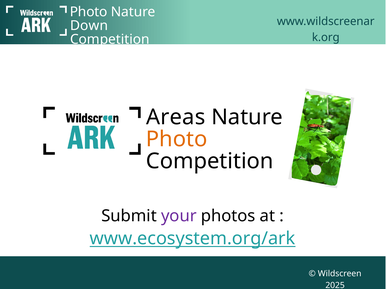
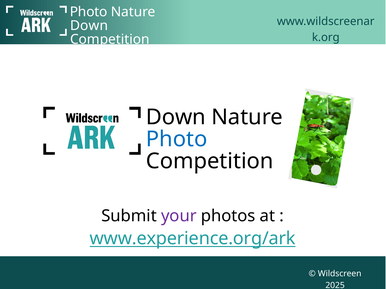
Areas: Areas -> Down (176, 117)
Photo colour: orange -> blue (177, 139)
www.ecosystem.org/ark: www.ecosystem.org/ark -> www.experience.org/ark (193, 239)
